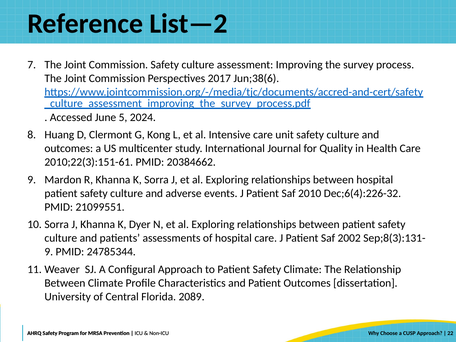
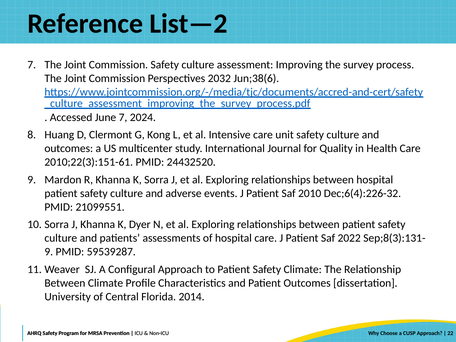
2017: 2017 -> 2032 (219, 78)
June 5: 5 -> 7 (123, 117)
20384662: 20384662 -> 24432520 (191, 162)
2002: 2002 -> 2022 (349, 238)
24785344: 24785344 -> 59539287 (111, 252)
2089: 2089 -> 2014 (192, 297)
